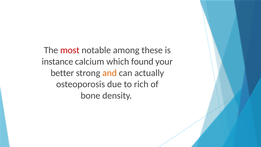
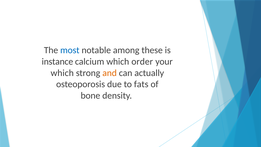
most colour: red -> blue (70, 50)
found: found -> order (142, 61)
better: better -> which (62, 73)
rich: rich -> fats (141, 84)
